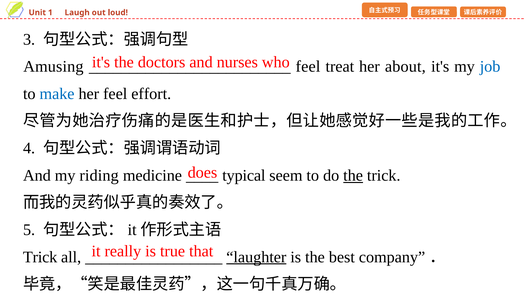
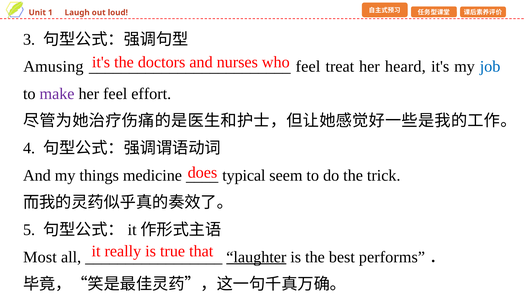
about: about -> heard (405, 67)
make colour: blue -> purple (57, 94)
riding: riding -> things (99, 175)
the underline: present -> none (353, 175)
Trick: Trick -> Most (40, 257)
company: company -> performs (392, 257)
